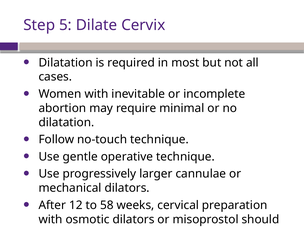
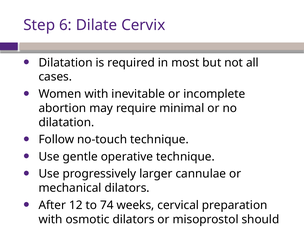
5: 5 -> 6 (65, 25)
58: 58 -> 74 (107, 205)
